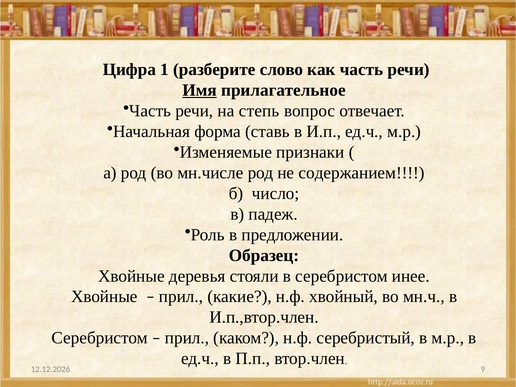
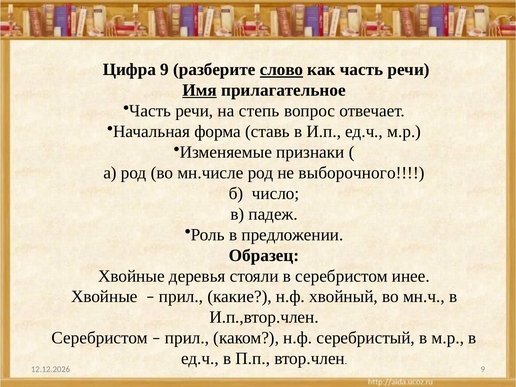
Цифра 1: 1 -> 9 (165, 70)
слово underline: none -> present (281, 70)
содержанием: содержанием -> выборочного (362, 173)
